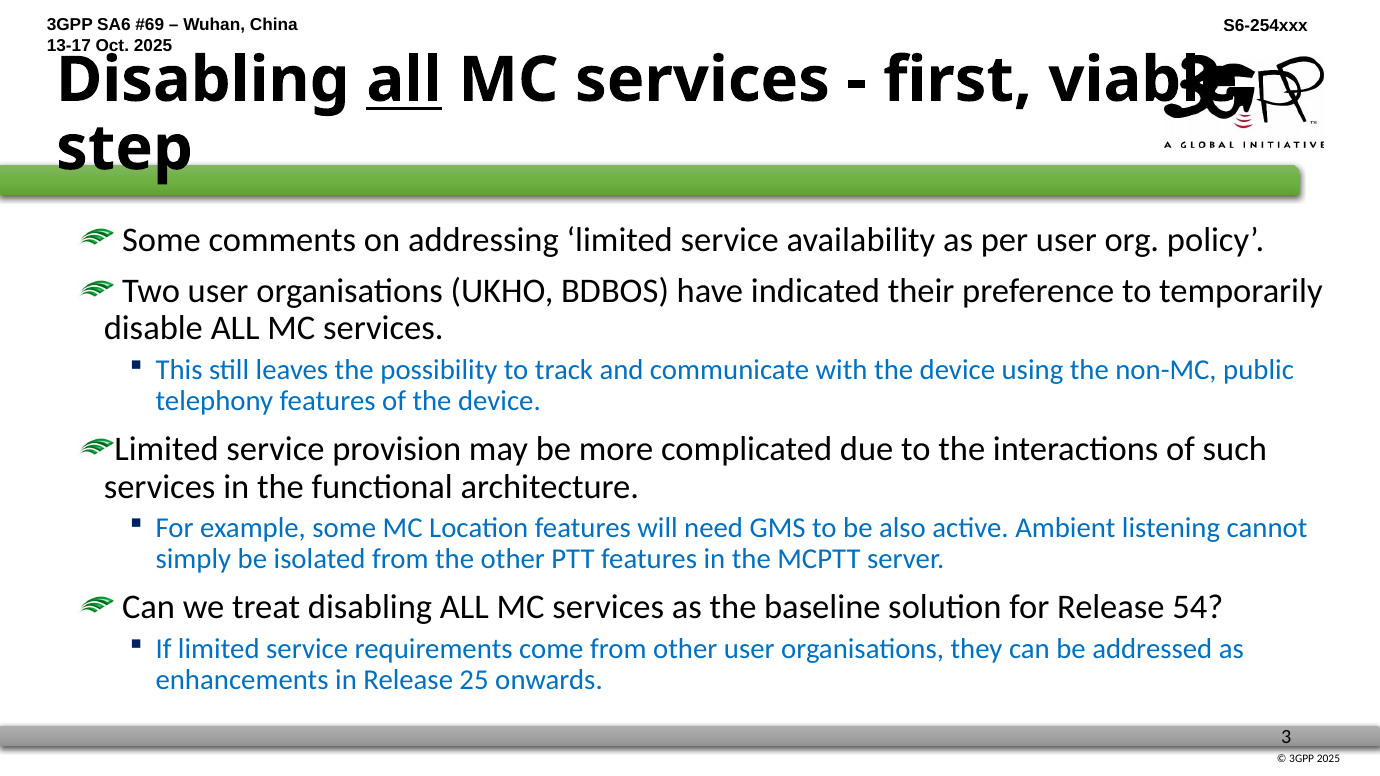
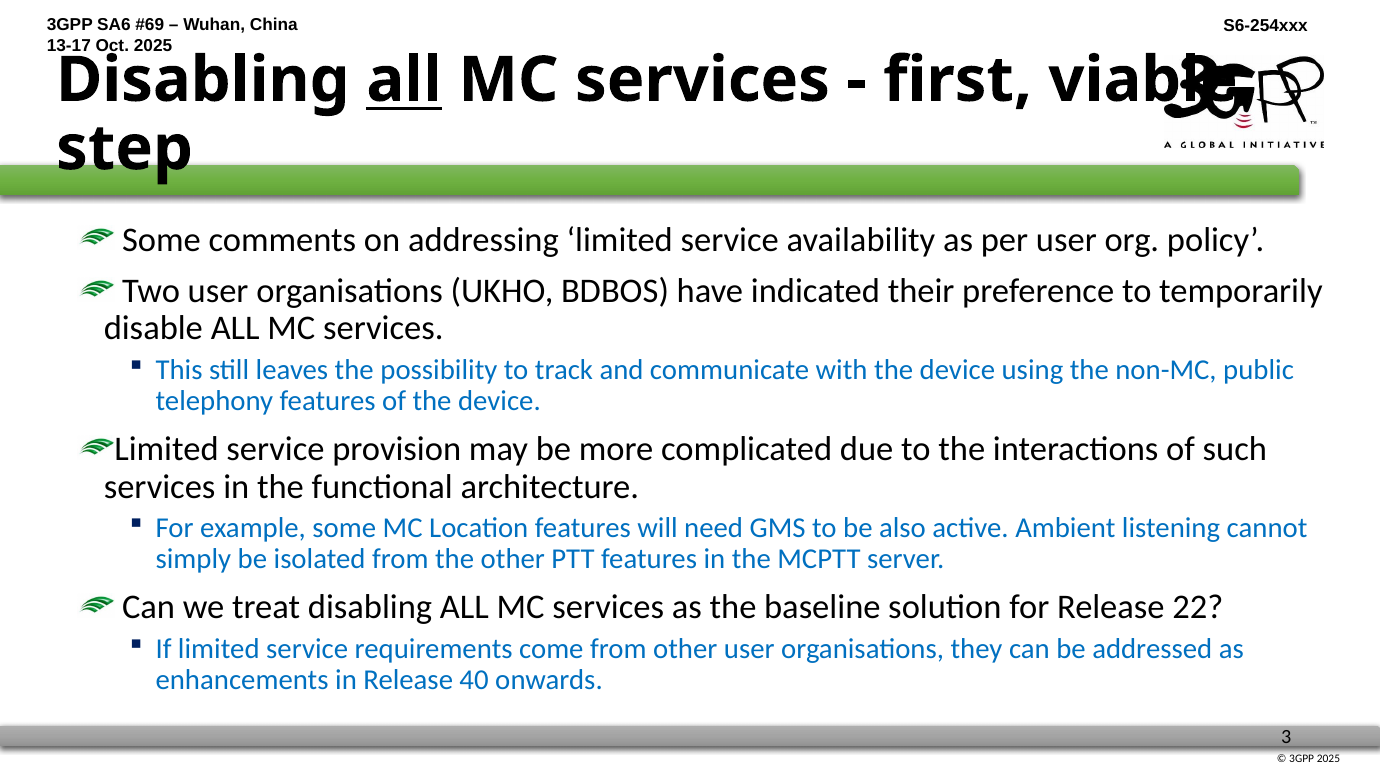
54: 54 -> 22 (1198, 608)
25: 25 -> 40 (474, 680)
